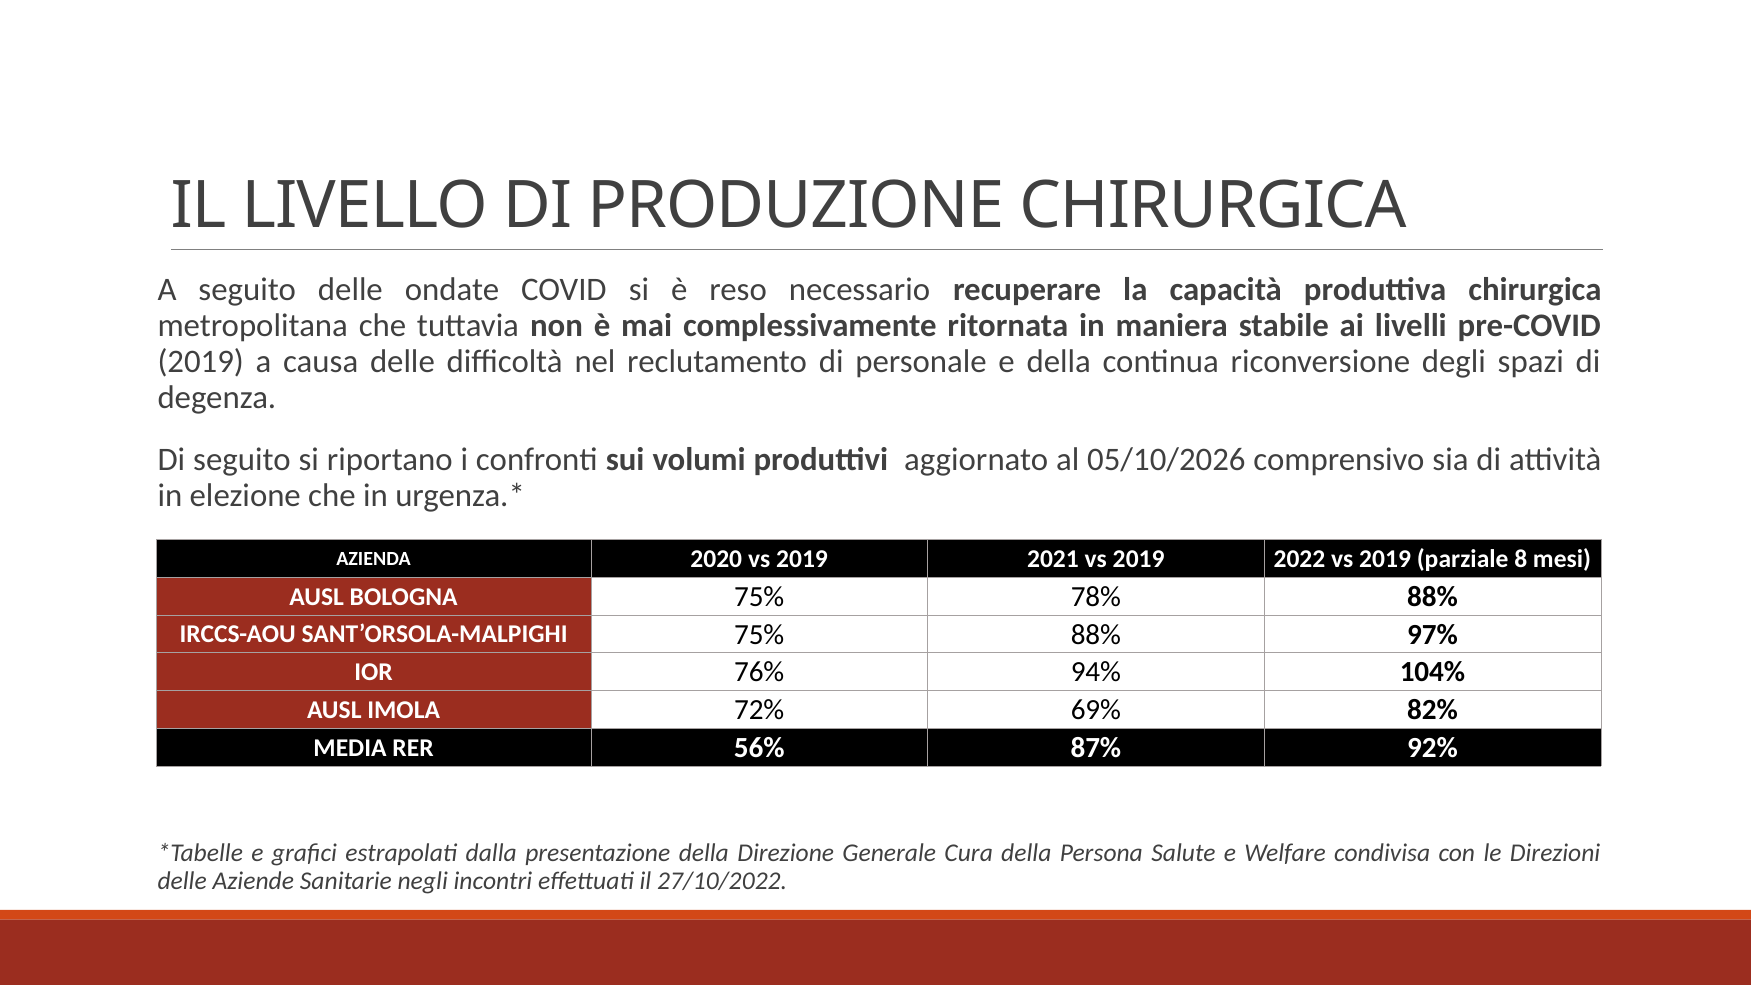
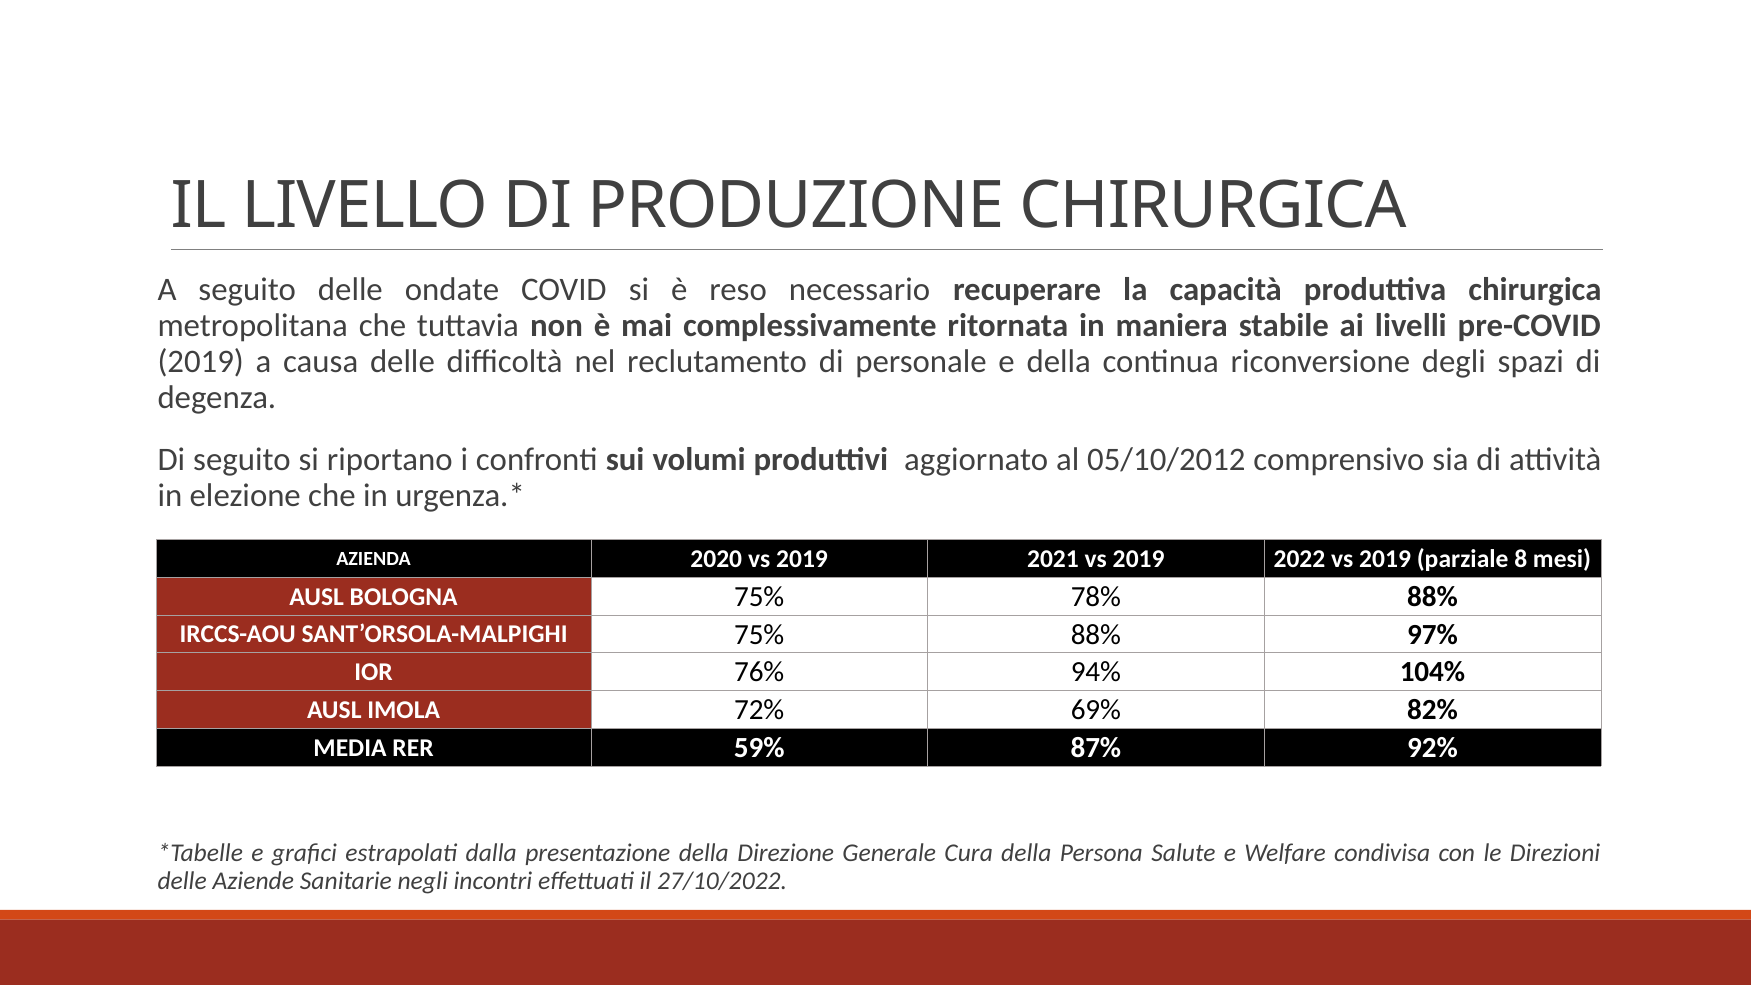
05/10/2026: 05/10/2026 -> 05/10/2012 (1166, 460)
56%: 56% -> 59% (759, 748)
